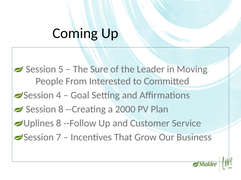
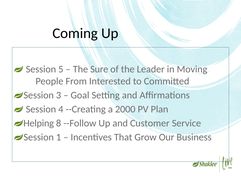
4: 4 -> 3 (59, 96)
Session 8: 8 -> 4 (61, 110)
Uplines: Uplines -> Helping (39, 124)
7: 7 -> 1 (59, 138)
